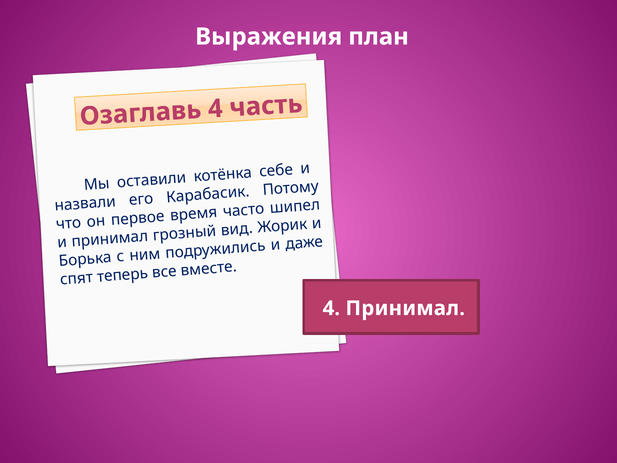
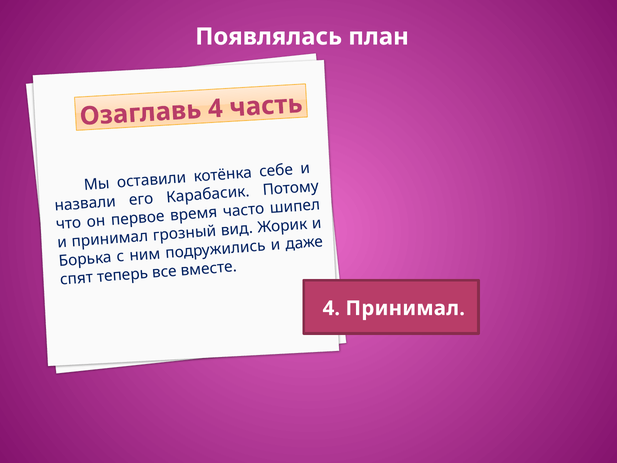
Выражения: Выражения -> Появлялась (269, 37)
